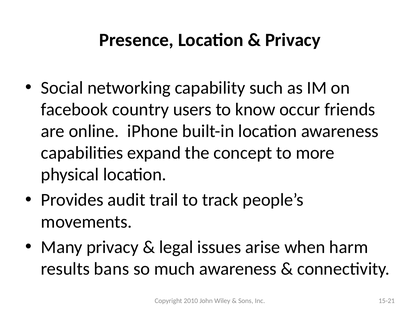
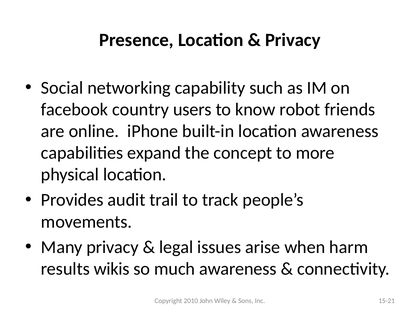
occur: occur -> robot (300, 109)
bans: bans -> wikis (112, 269)
